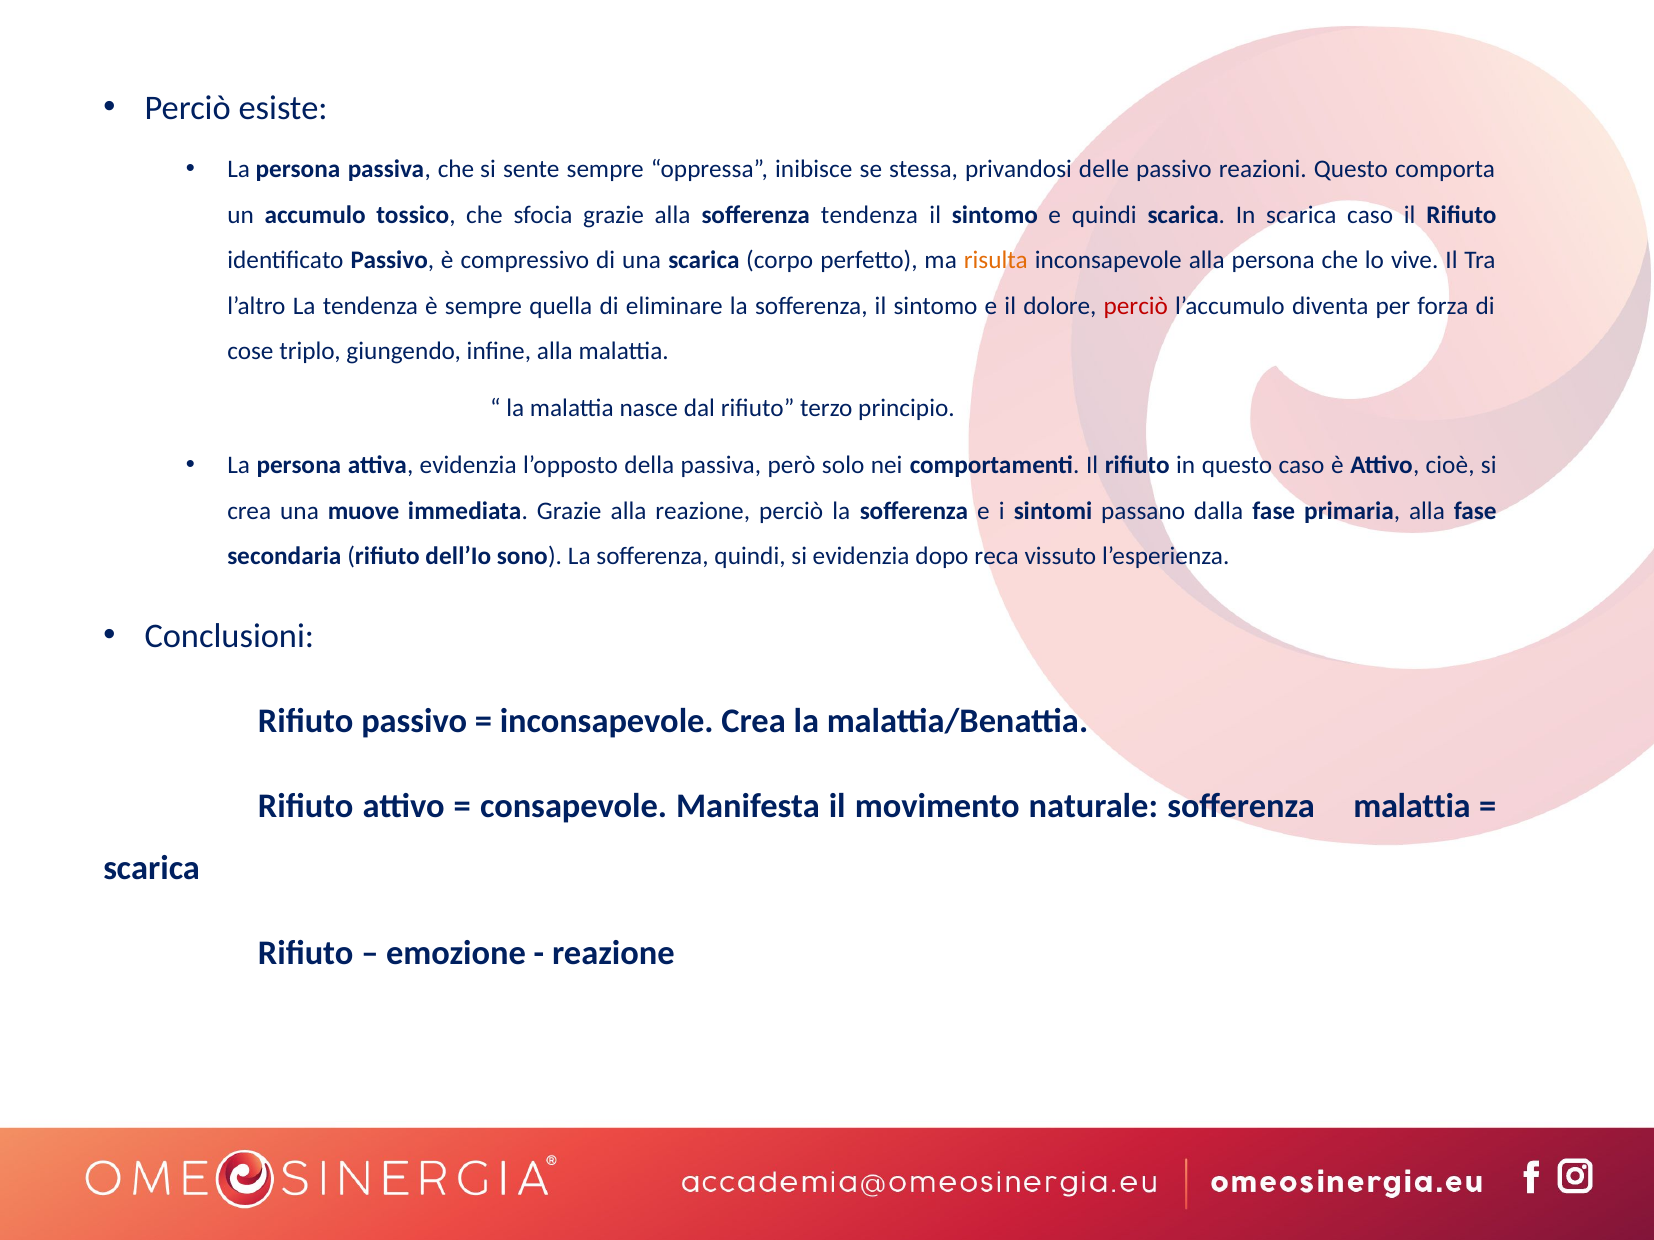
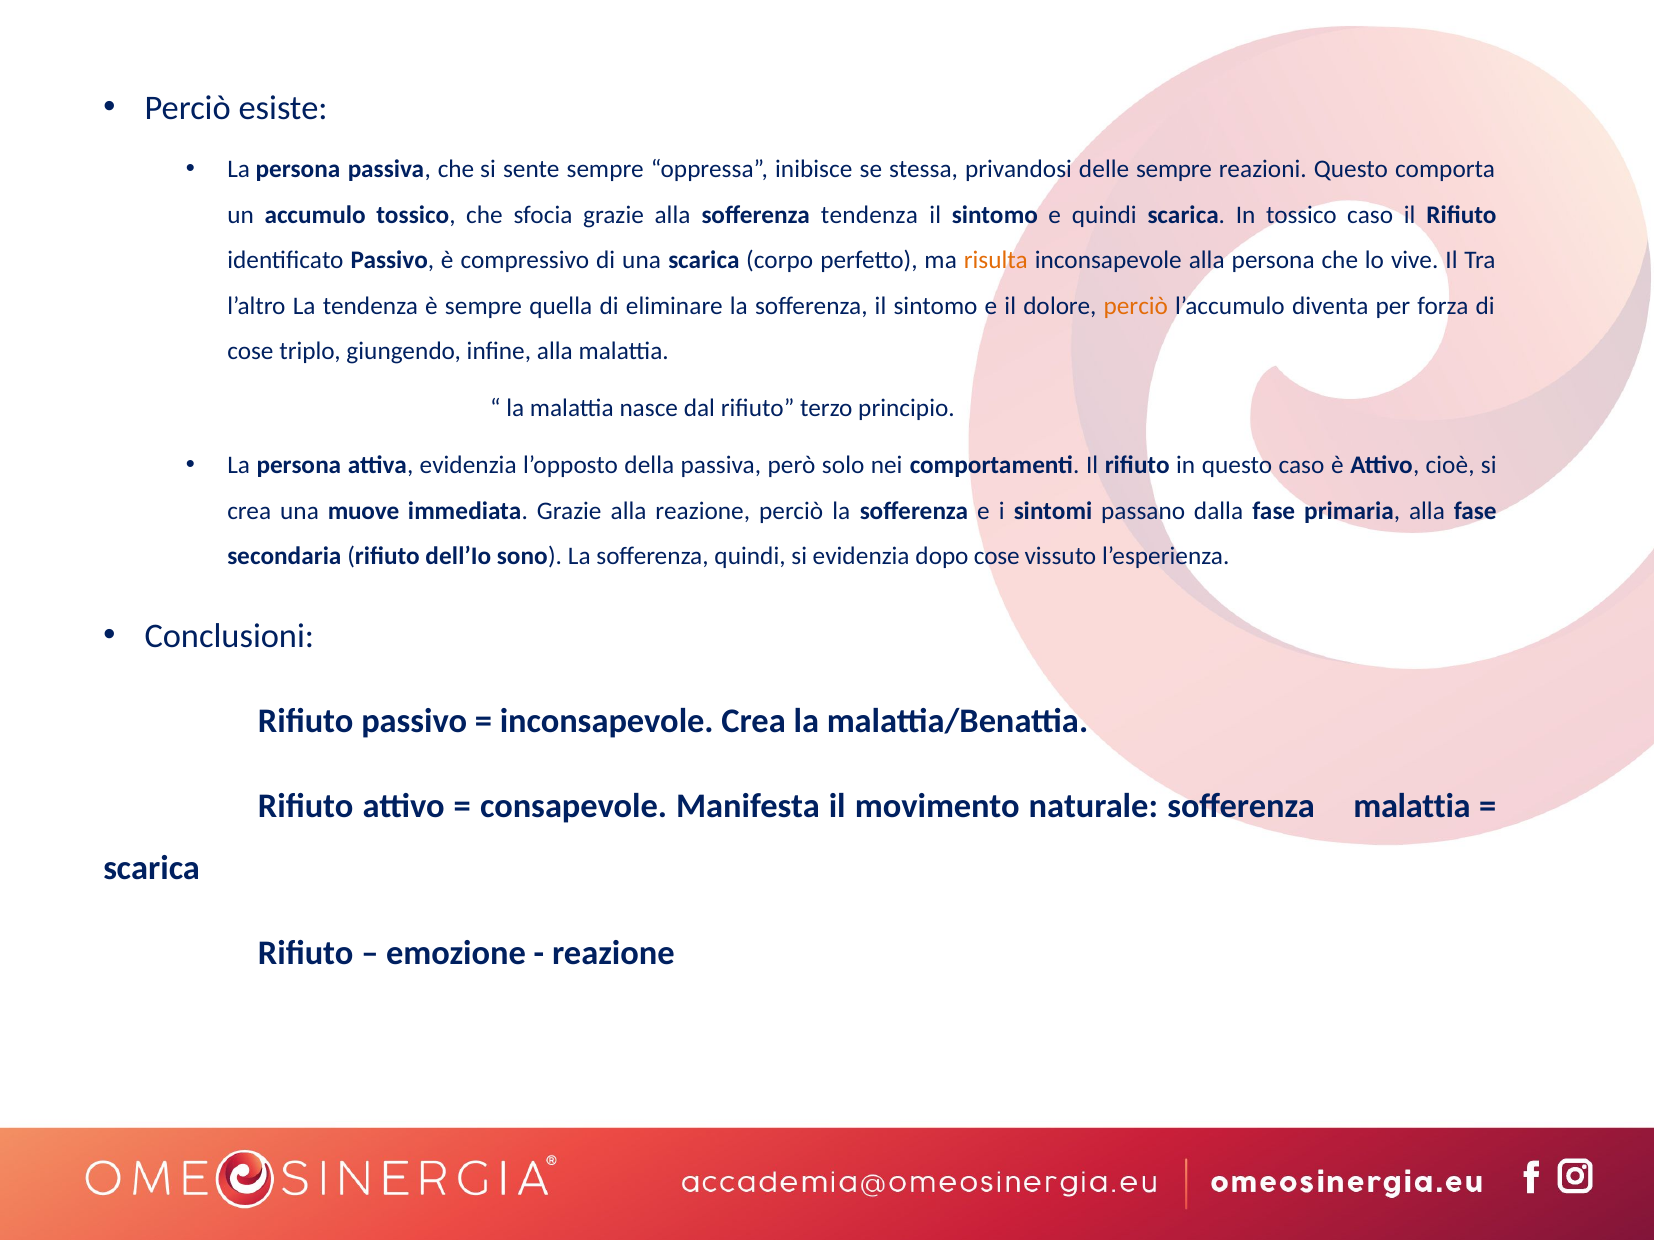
delle passivo: passivo -> sempre (1174, 170)
In scarica: scarica -> tossico (1301, 215)
perciò colour: red -> orange (1136, 306)
dopo reca: reca -> cose (997, 557)
